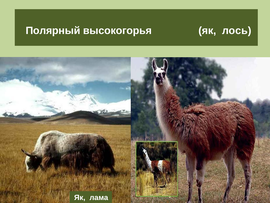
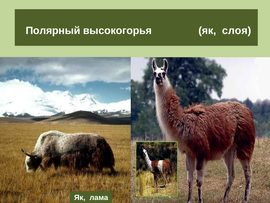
лось: лось -> слоя (237, 31)
